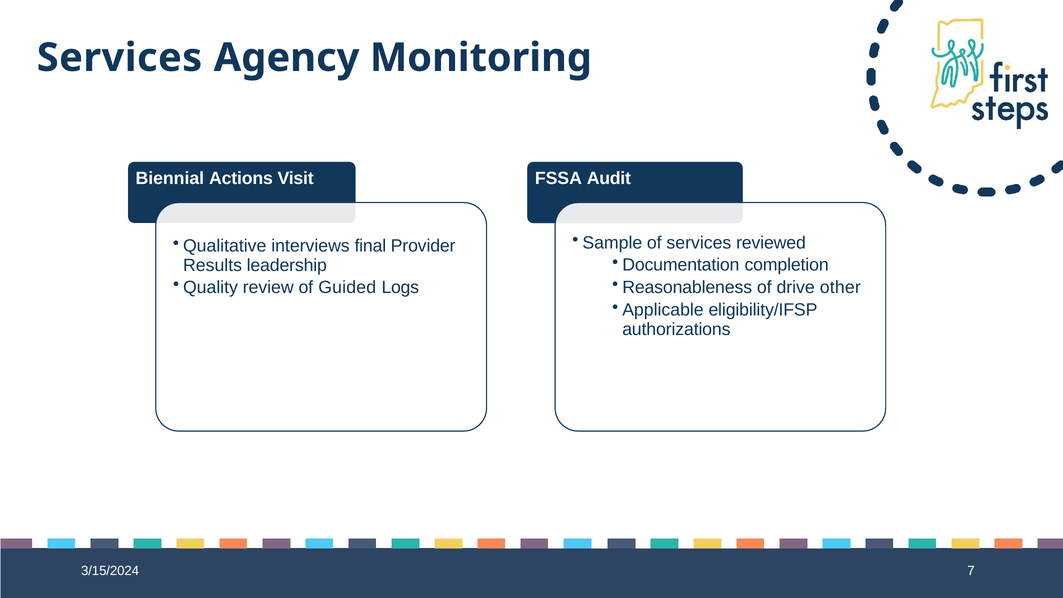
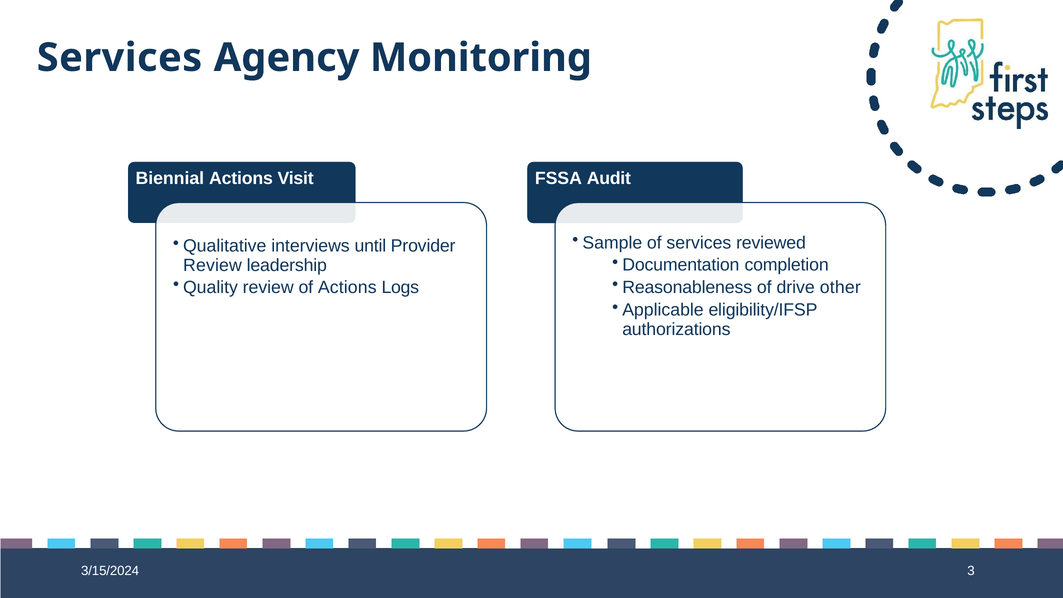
final: final -> until (370, 246)
Results: Results -> Review (212, 265)
of Guided: Guided -> Actions (347, 287)
7: 7 -> 3 (971, 571)
